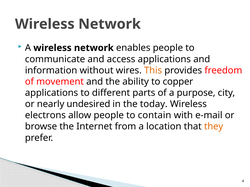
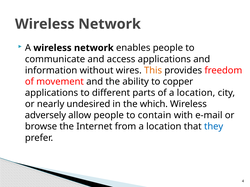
of a purpose: purpose -> location (196, 93)
today: today -> which (154, 104)
electrons: electrons -> adversely (45, 116)
they colour: orange -> blue (214, 127)
